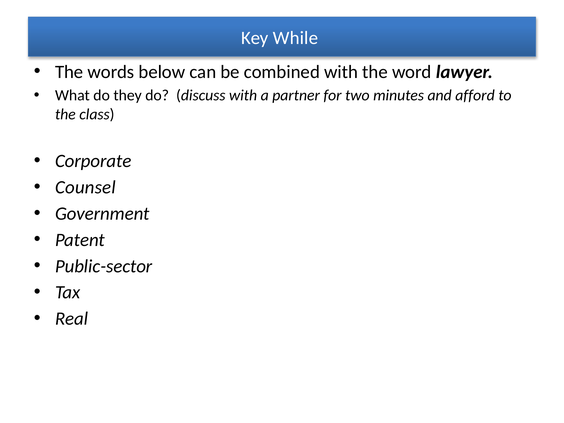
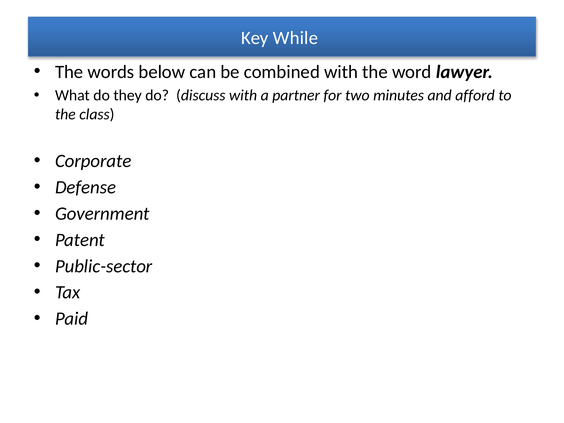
Counsel: Counsel -> Defense (86, 187)
Real: Real -> Paid (72, 319)
